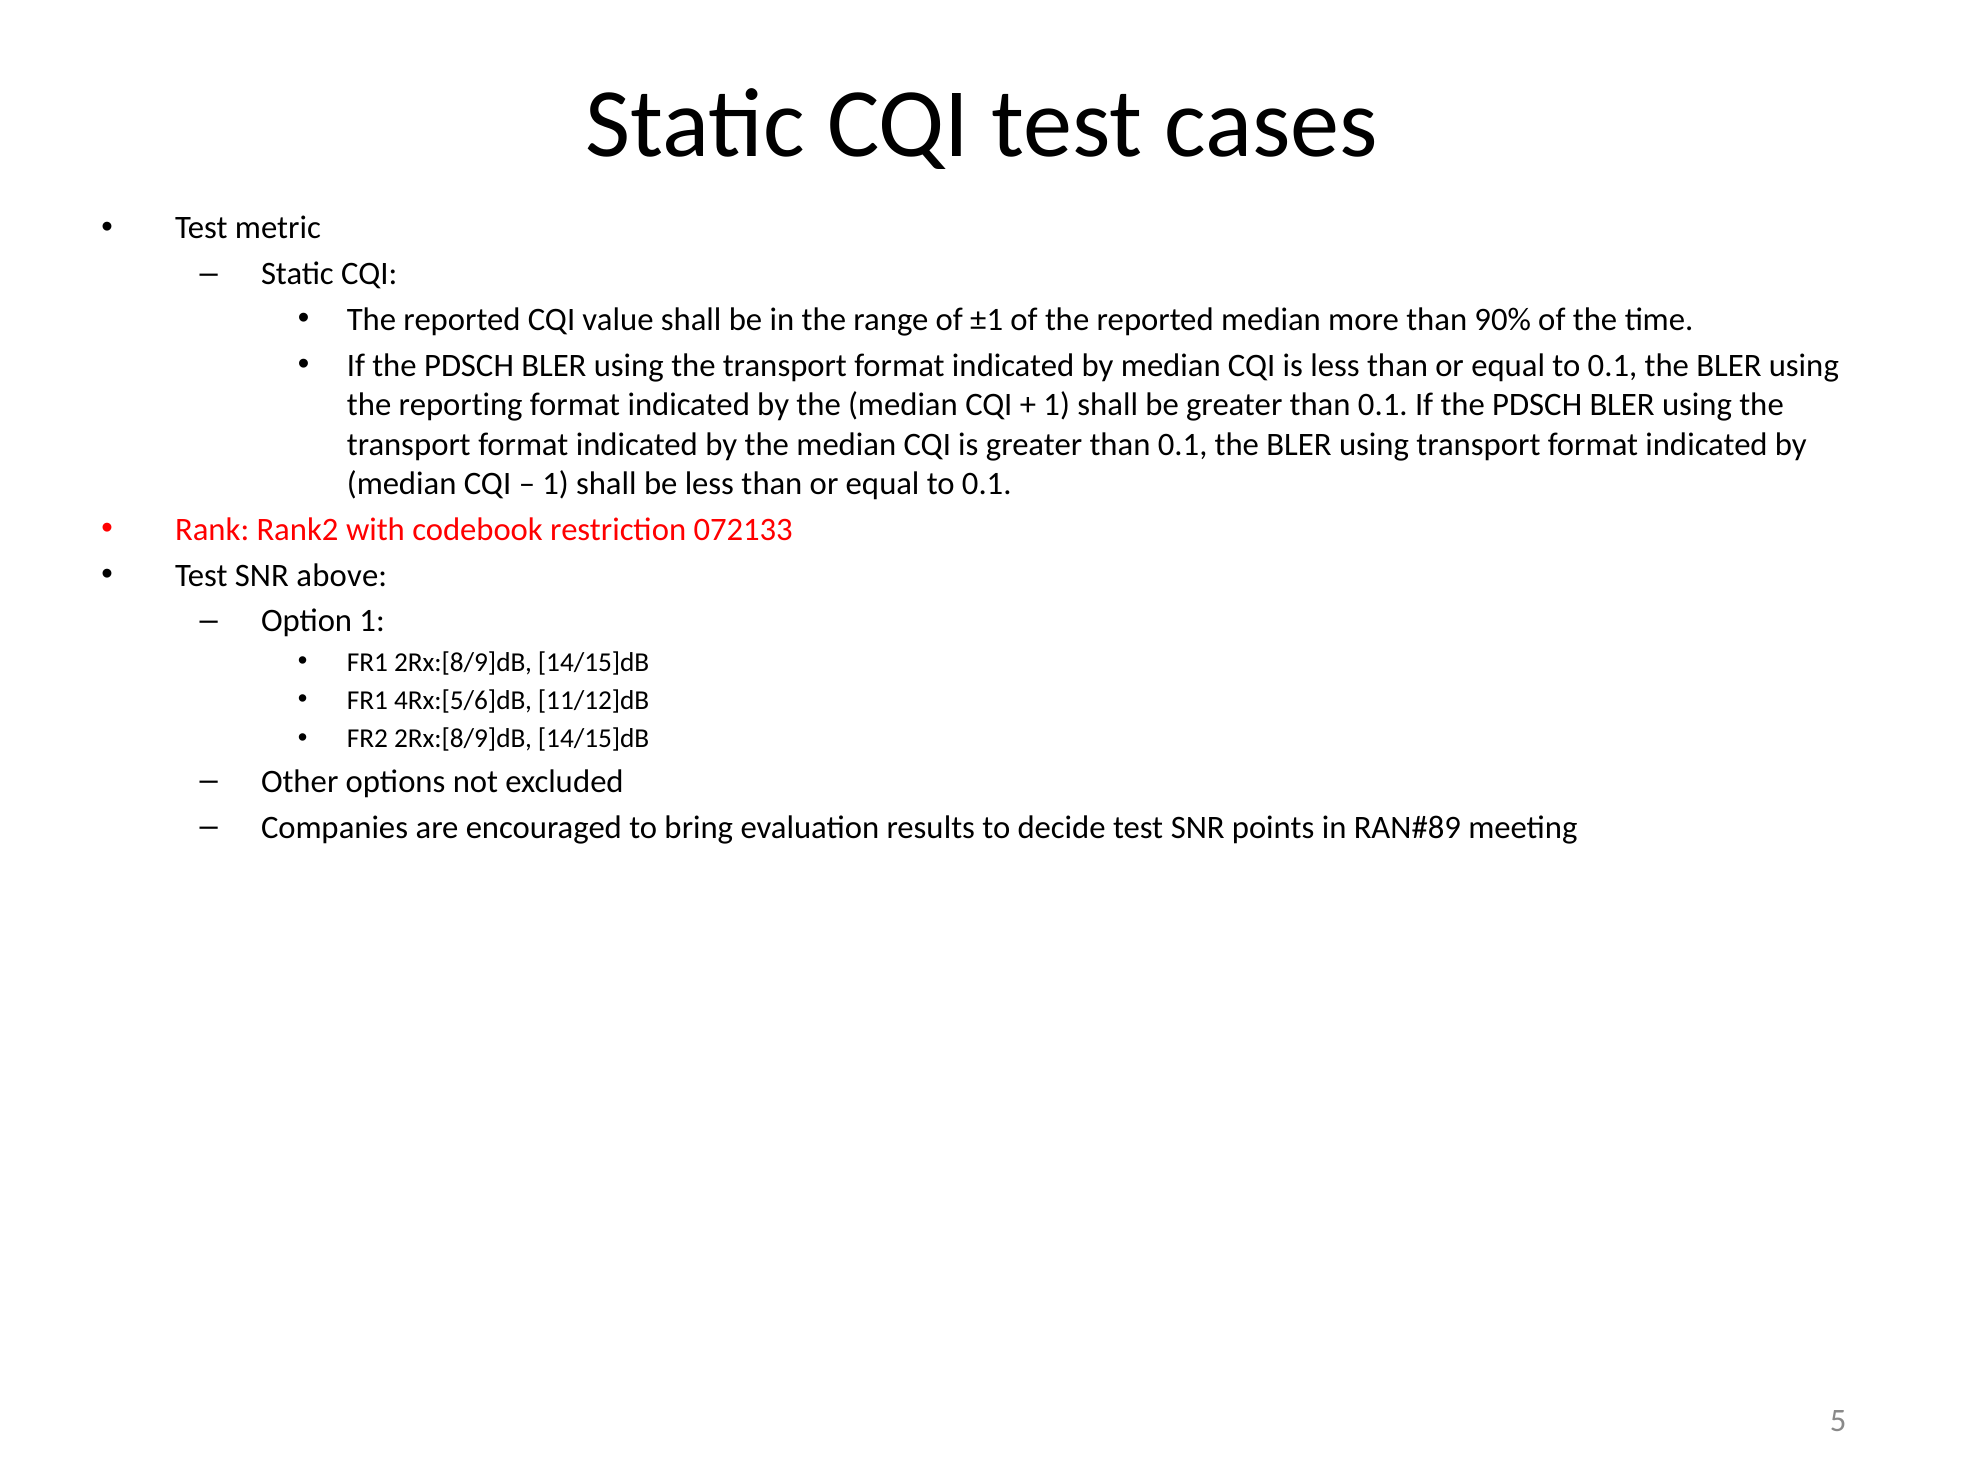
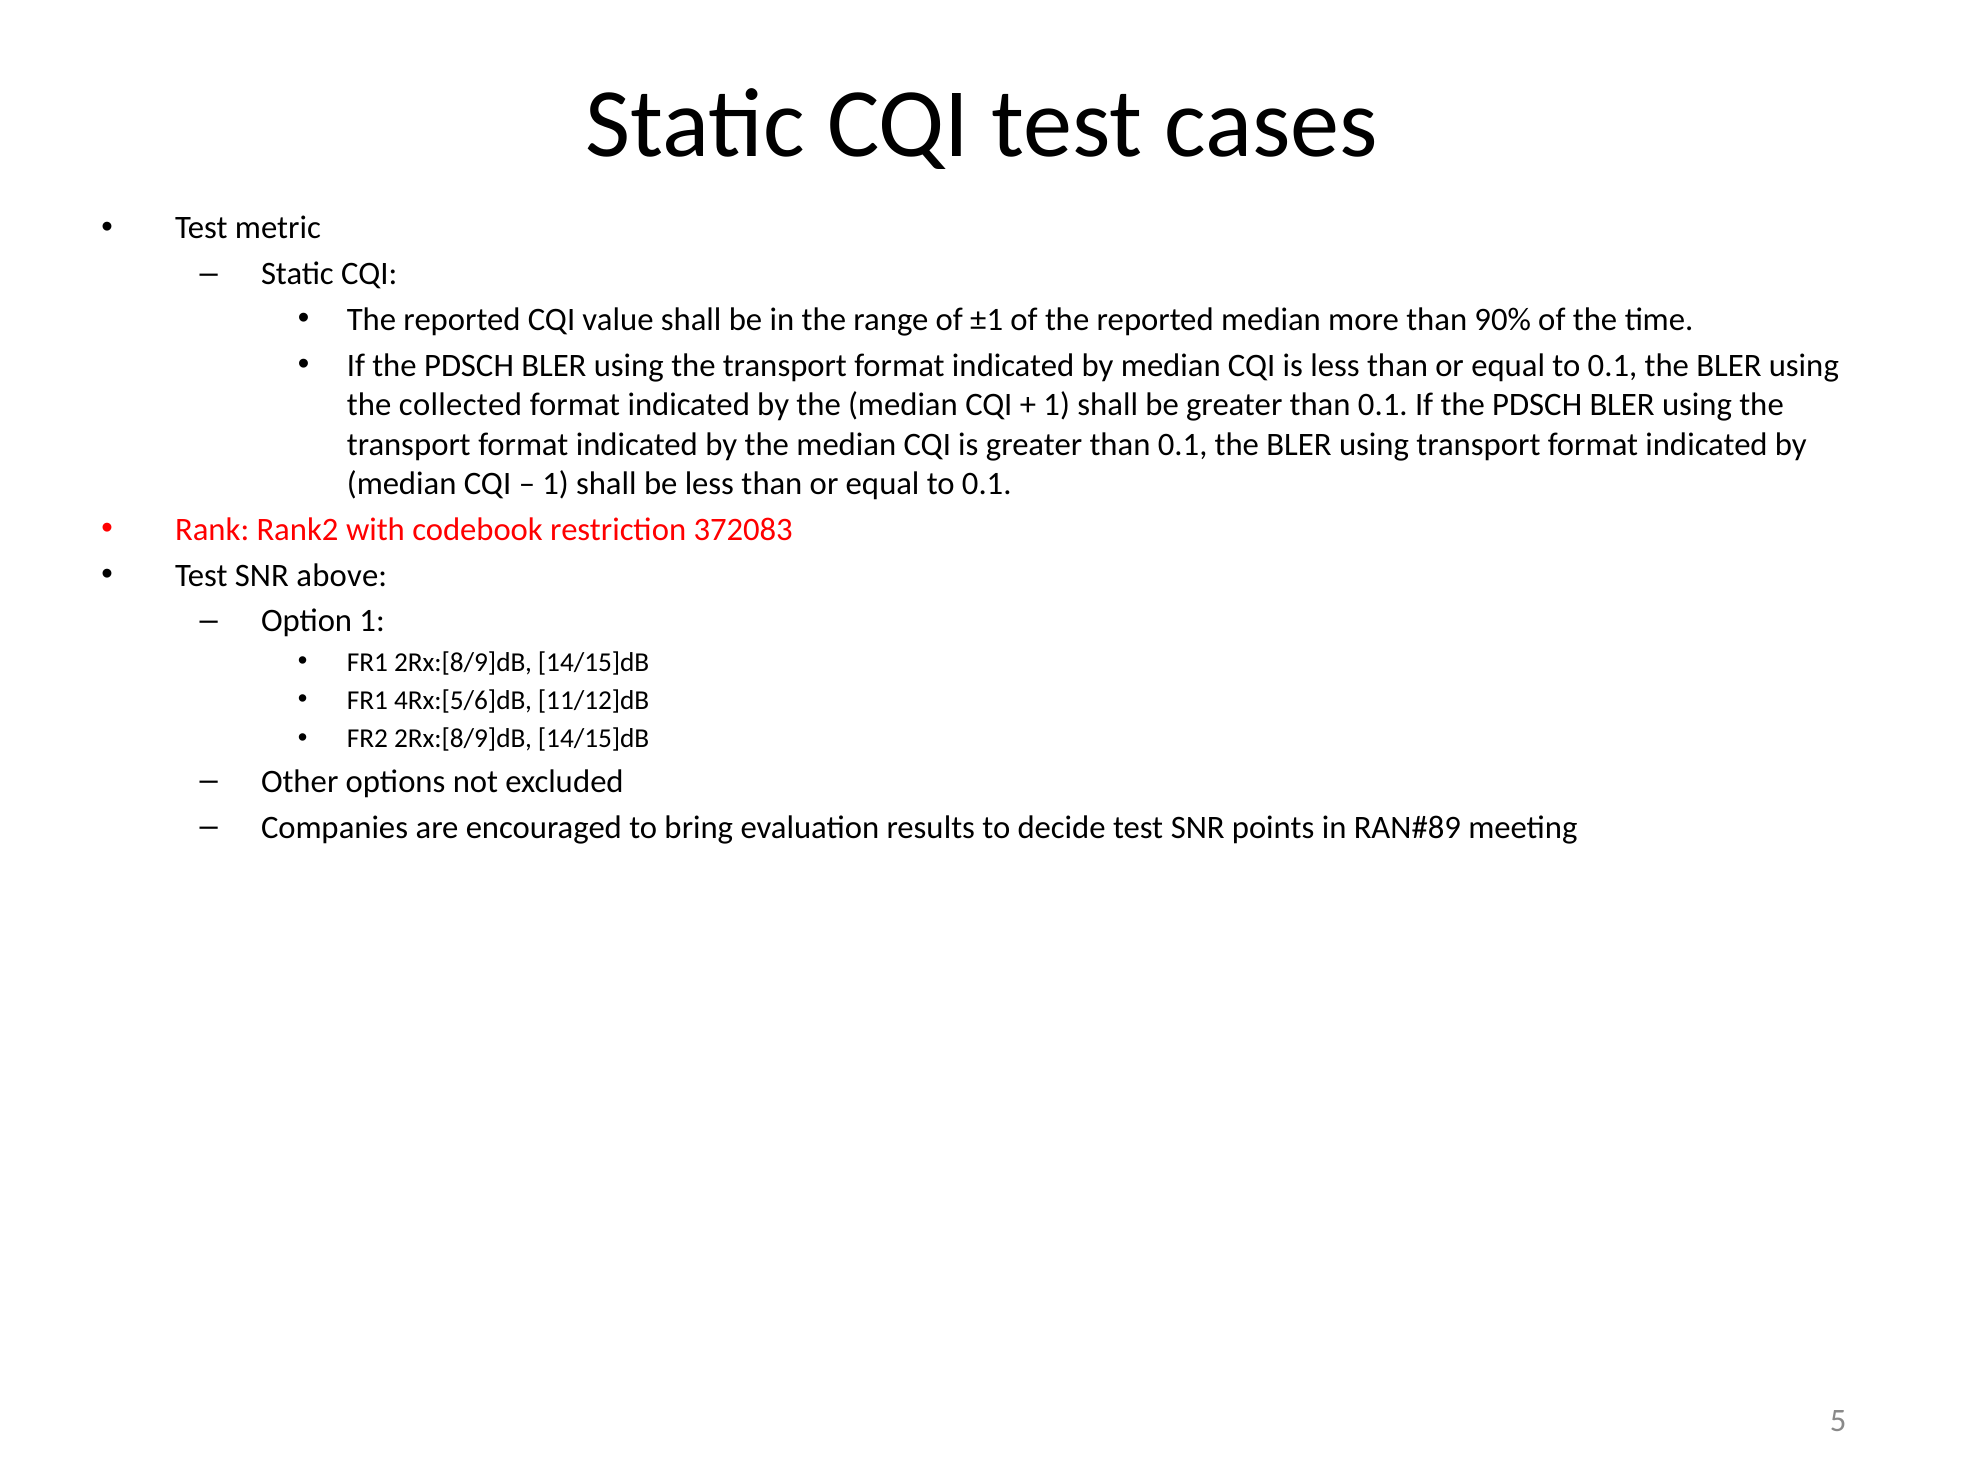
reporting: reporting -> collected (460, 405)
072133: 072133 -> 372083 (743, 529)
